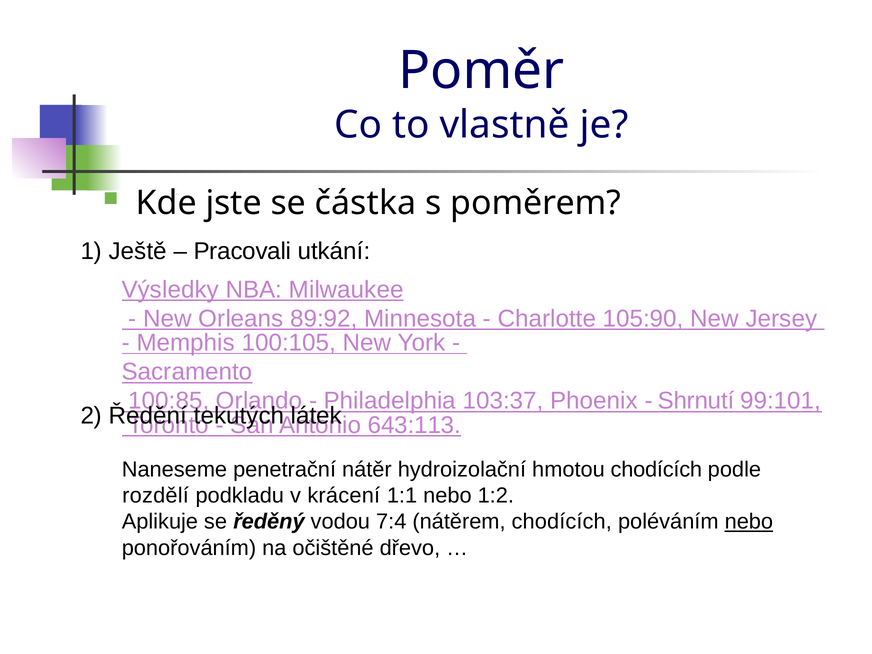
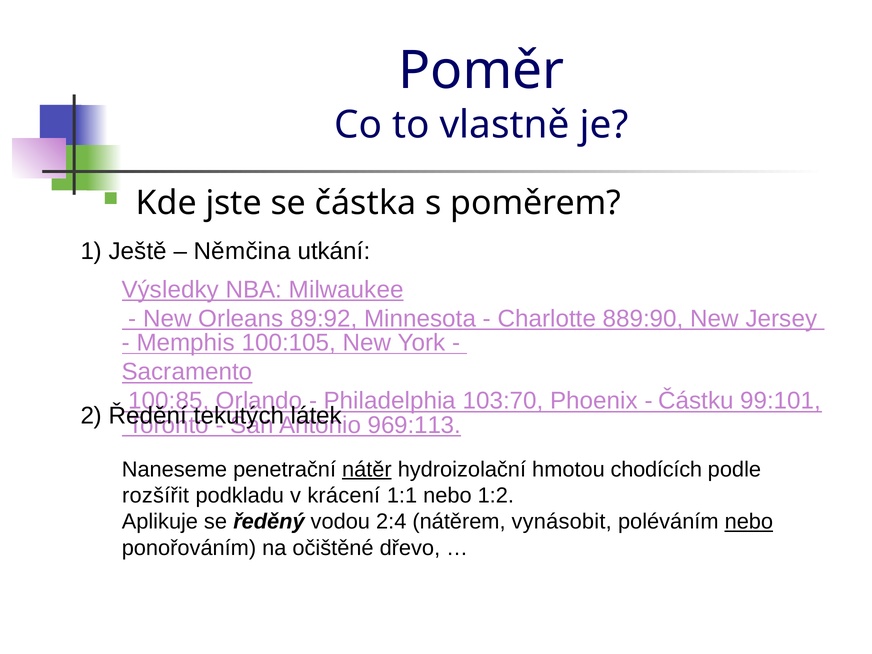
Pracovali: Pracovali -> Němčina (242, 251)
105:90: 105:90 -> 889:90 (643, 319)
103:37: 103:37 -> 103:70 (503, 401)
Shrnutí: Shrnutí -> Částku (696, 401)
643:113: 643:113 -> 969:113 (414, 425)
nátěr underline: none -> present (367, 469)
rozdělí: rozdělí -> rozšířit (156, 496)
7:4: 7:4 -> 2:4 (391, 522)
nátěrem chodících: chodících -> vynásobit (562, 522)
